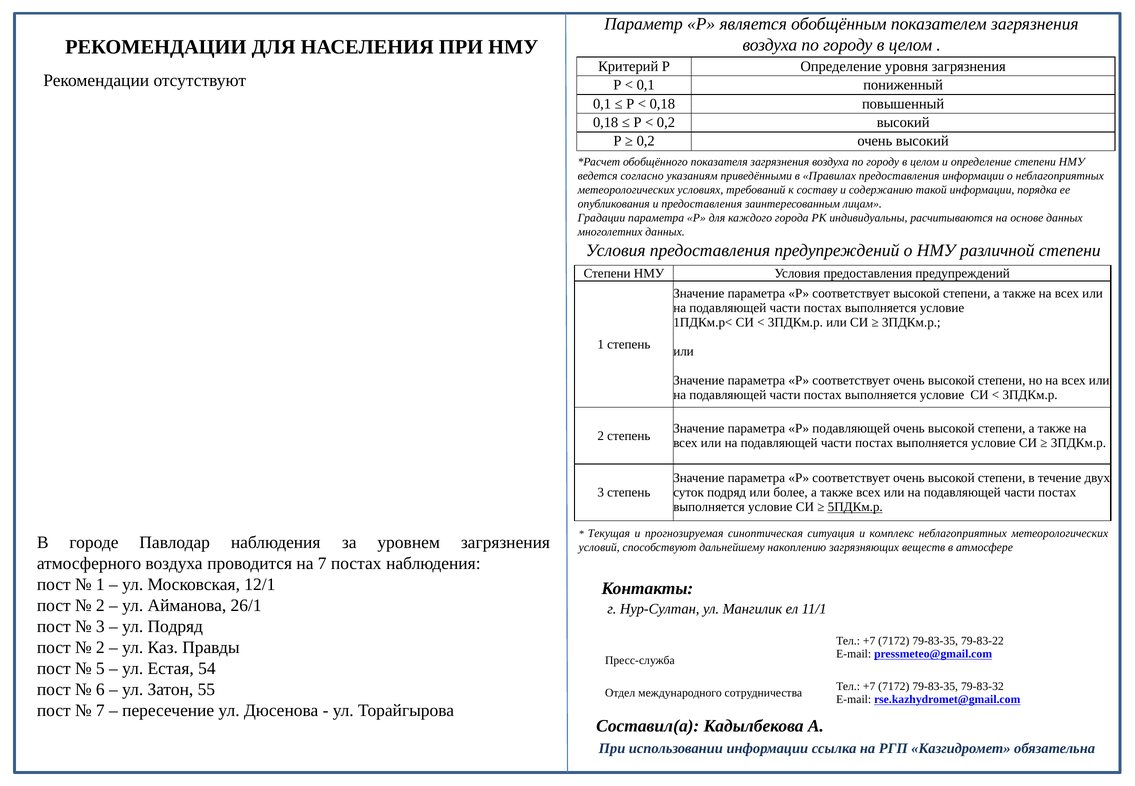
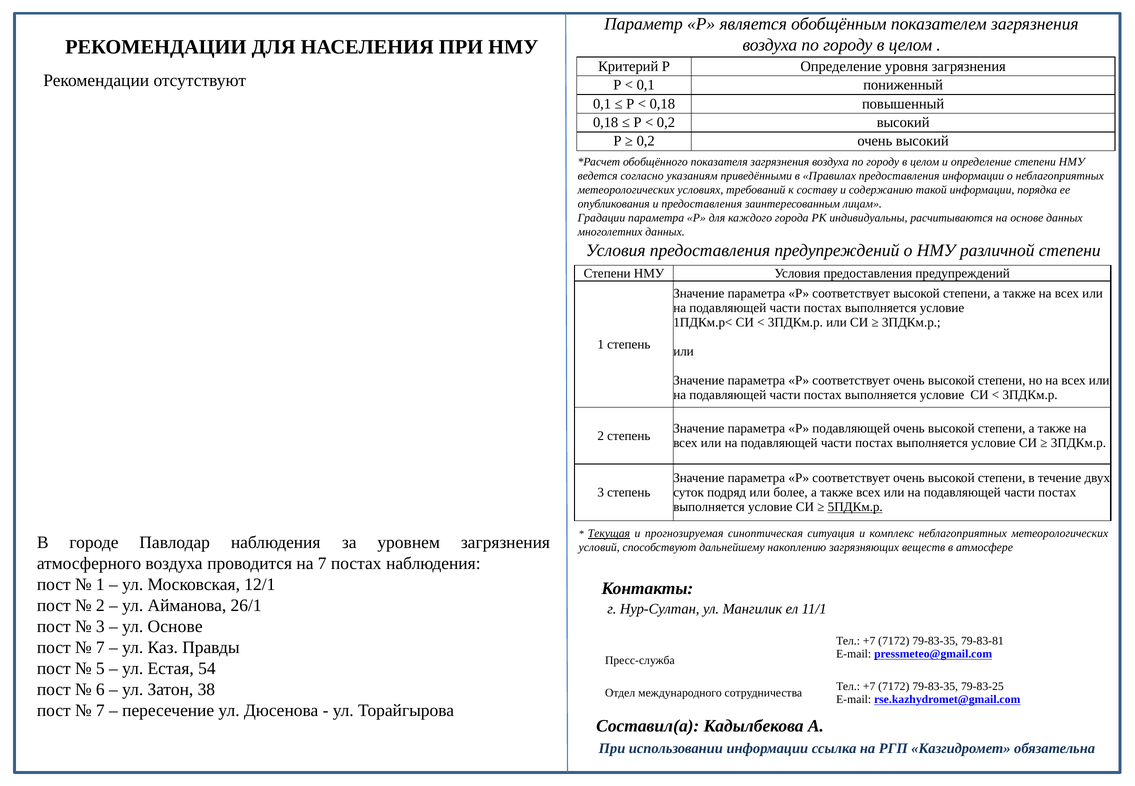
Текущая underline: none -> present (609, 533)
ул Подряд: Подряд -> Основе (175, 626)
79-83-22: 79-83-22 -> 79-83-81 (982, 641)
2: 2 -> 7 (100, 647)
79-83-32: 79-83-32 -> 79-83-25 (982, 686)
55: 55 -> 38 (206, 689)
